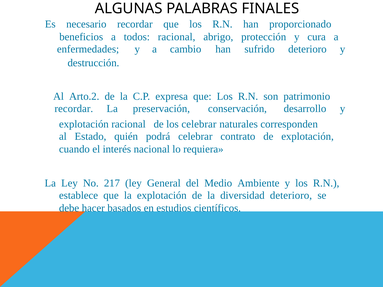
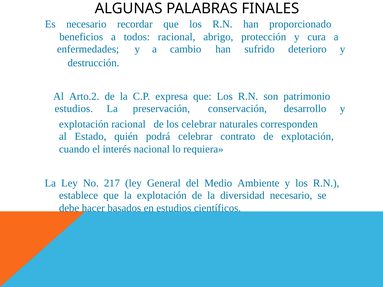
recordar: recordar -> estudios (74, 109)
diversidad deterioro: deterioro -> necesario (291, 195)
